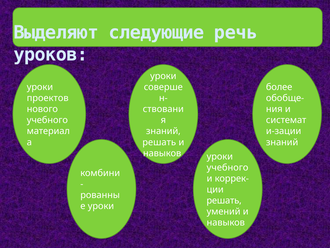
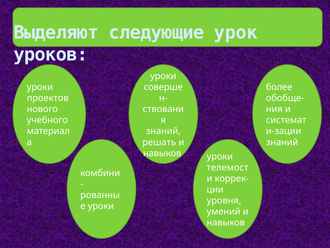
речь: речь -> урок (236, 32)
учебного: учебного -> телемост (228, 167)
решать: решать -> уровня (224, 200)
